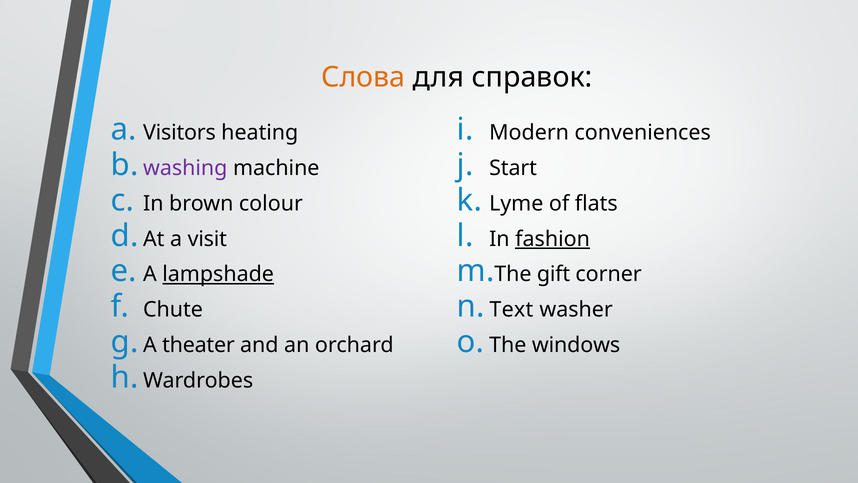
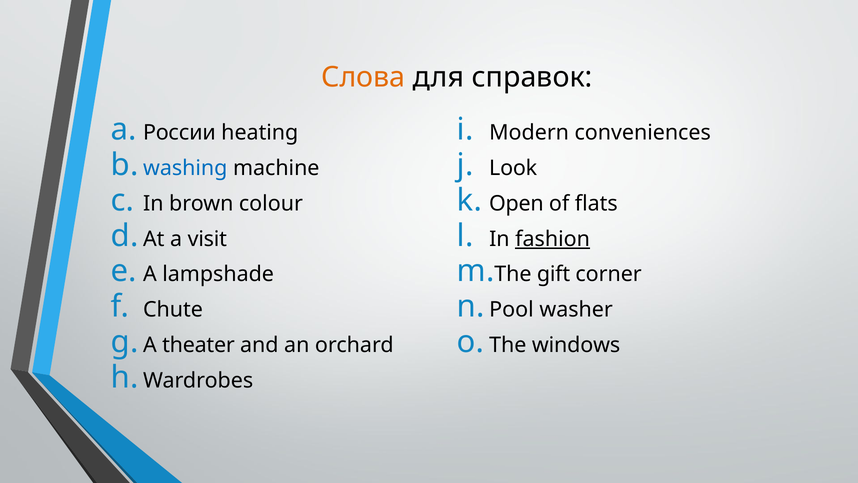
Visitors: Visitors -> России (179, 133)
washing colour: purple -> blue (185, 168)
Start: Start -> Look (513, 168)
Lyme: Lyme -> Open (516, 203)
lampshade underline: present -> none (218, 274)
Text: Text -> Pool (511, 310)
